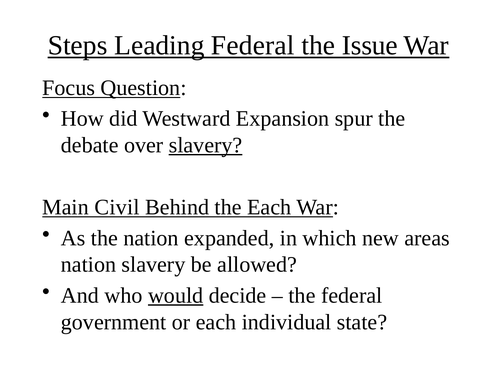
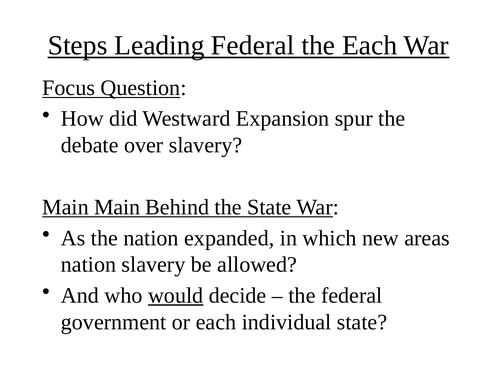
the Issue: Issue -> Each (370, 45)
slavery underline: present -> none (206, 145)
Main Civil: Civil -> Main (117, 207)
the Each: Each -> State (269, 207)
